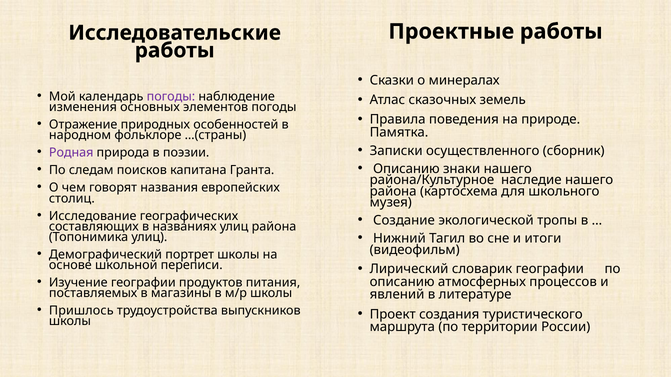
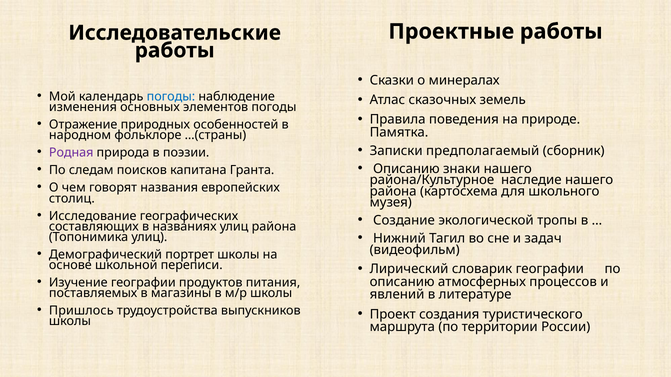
погоды colour: purple -> blue (171, 97)
осуществленного: осуществленного -> предполагаемый (483, 151)
итоги: итоги -> задач (543, 239)
